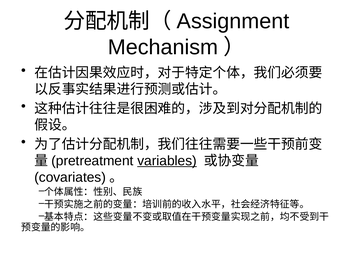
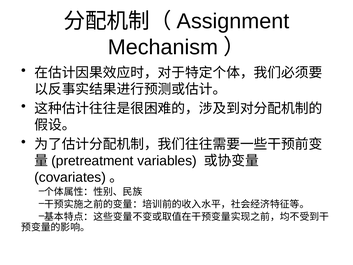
variables underline: present -> none (167, 161)
